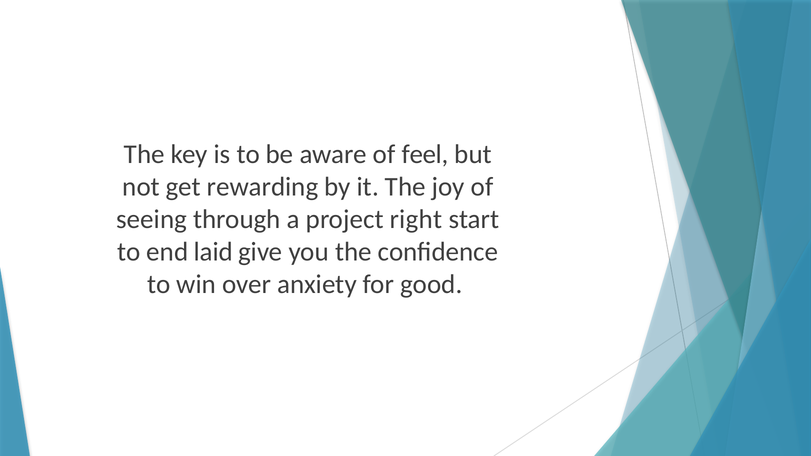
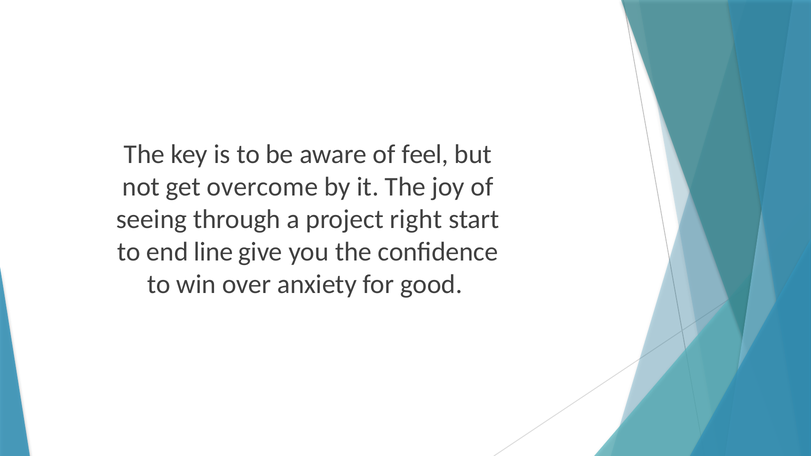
rewarding: rewarding -> overcome (262, 187)
laid: laid -> line (213, 252)
